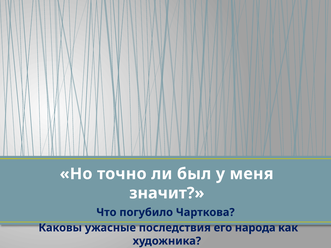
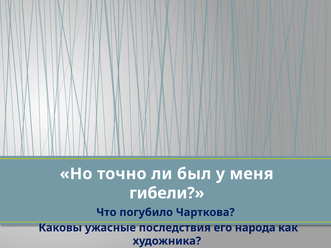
значит: значит -> гибели (167, 193)
